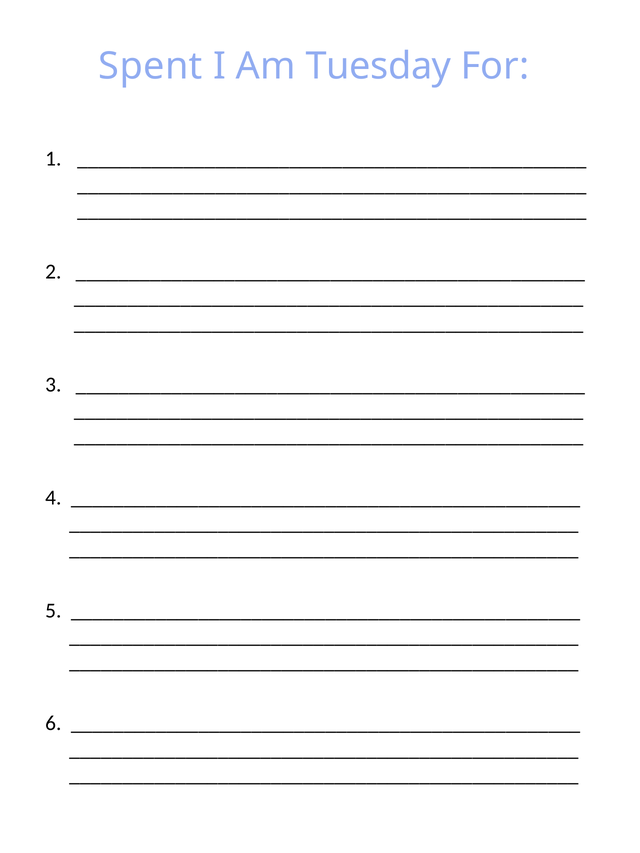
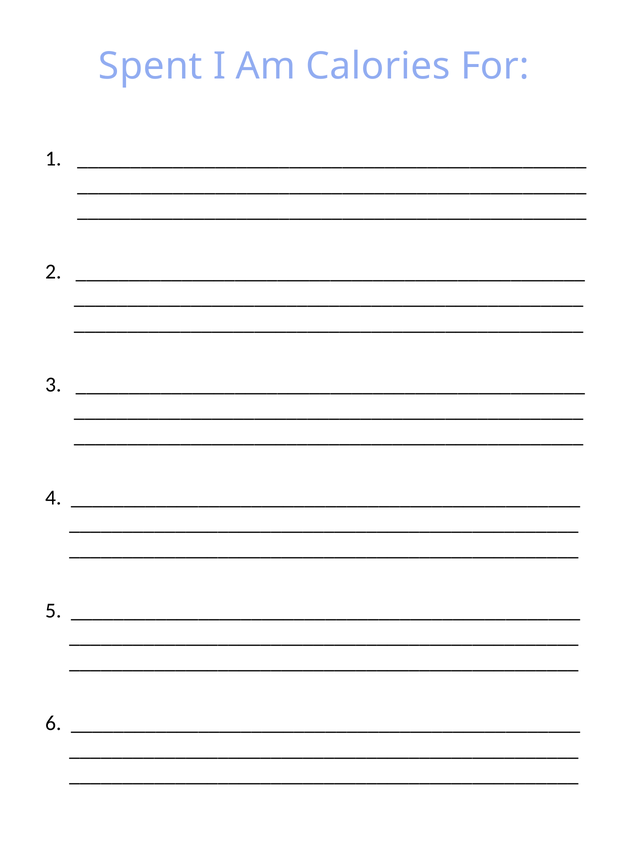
Tuesday: Tuesday -> Calories (378, 66)
